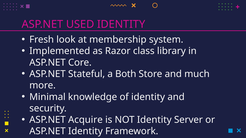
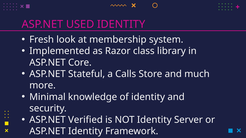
Both: Both -> Calls (126, 74)
Acquire: Acquire -> Verified (85, 120)
